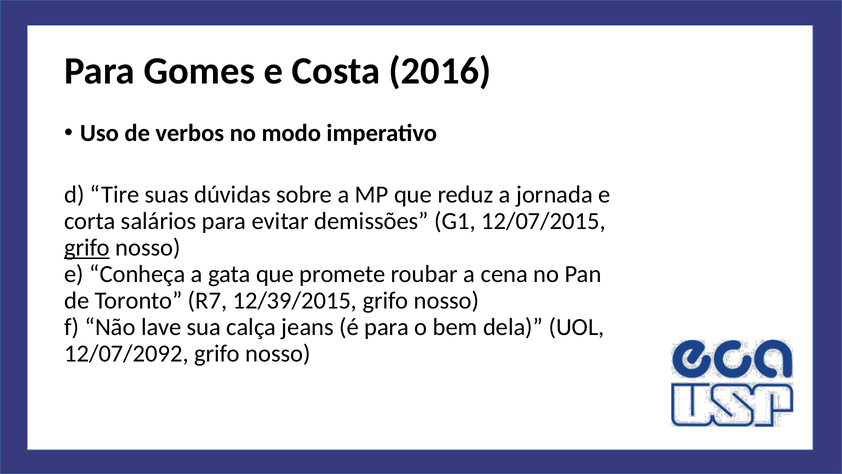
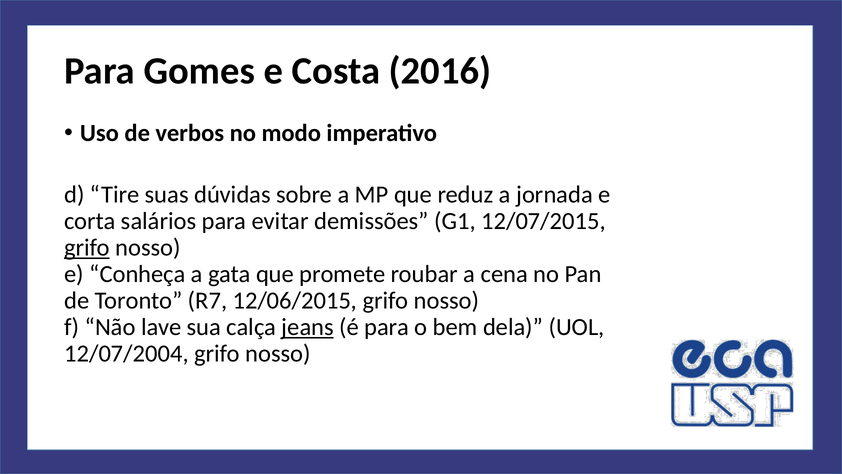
12/39/2015: 12/39/2015 -> 12/06/2015 (295, 301)
jeans underline: none -> present (308, 327)
12/07/2092: 12/07/2092 -> 12/07/2004 (126, 354)
